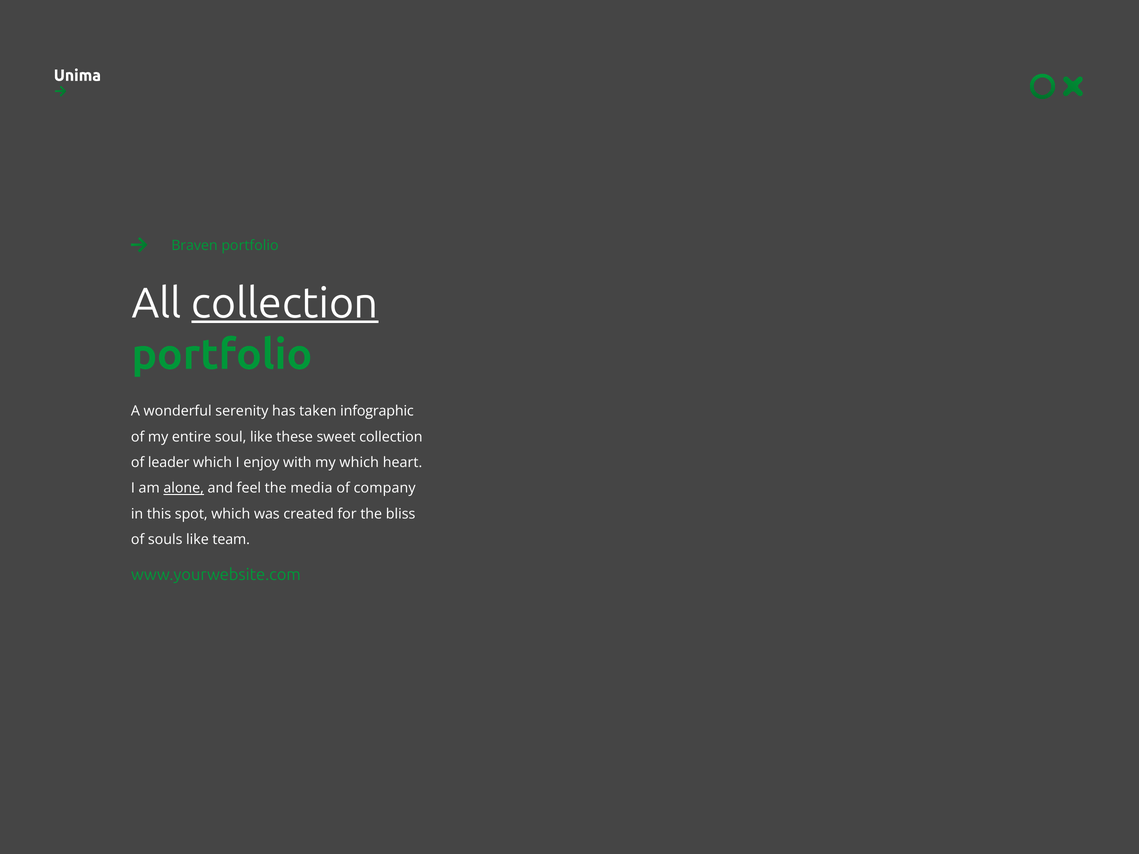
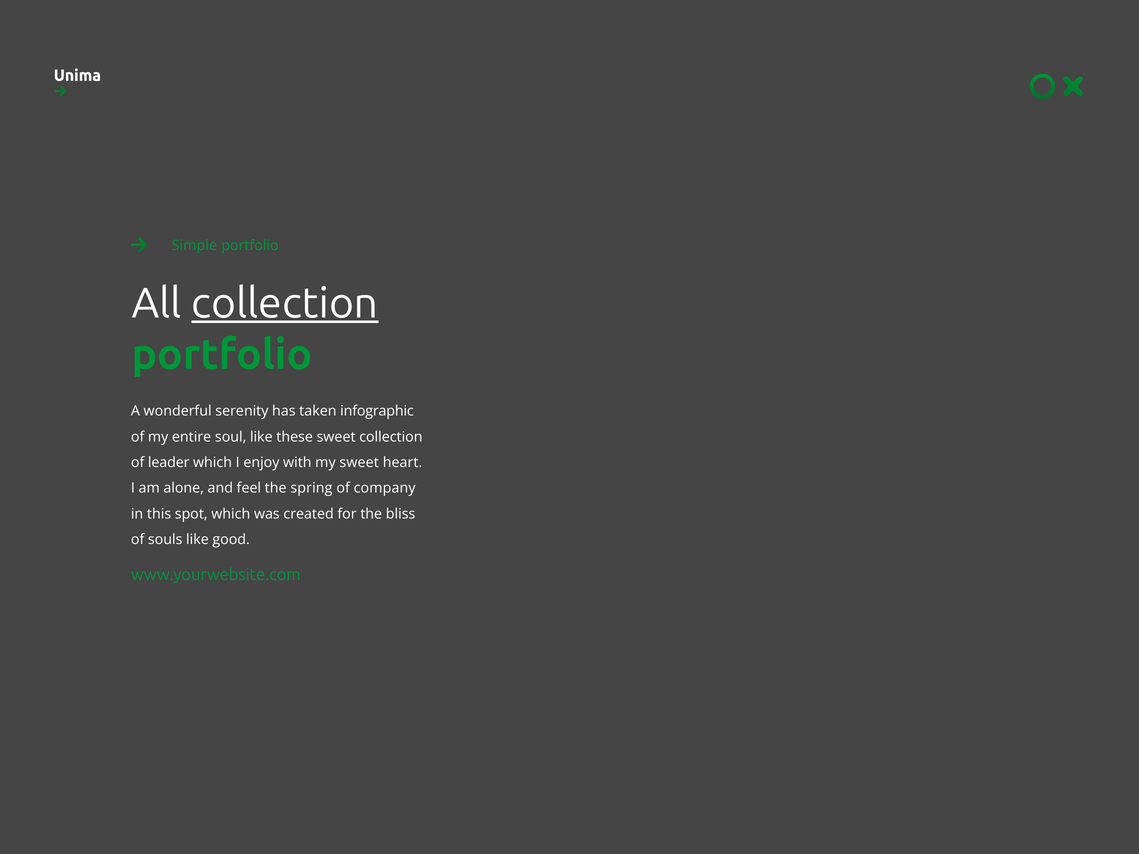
Braven: Braven -> Simple (194, 246)
my which: which -> sweet (359, 463)
alone underline: present -> none (184, 488)
media: media -> spring (311, 488)
team: team -> good (231, 540)
